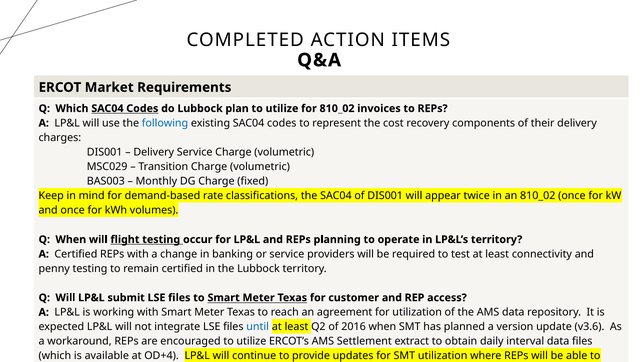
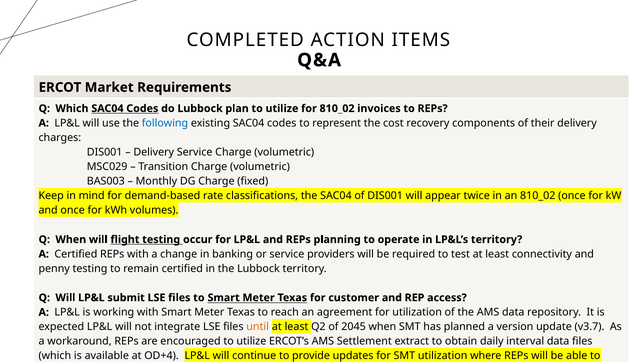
until colour: blue -> orange (258, 327)
2016: 2016 -> 2045 (354, 327)
v3.6: v3.6 -> v3.7 (589, 327)
